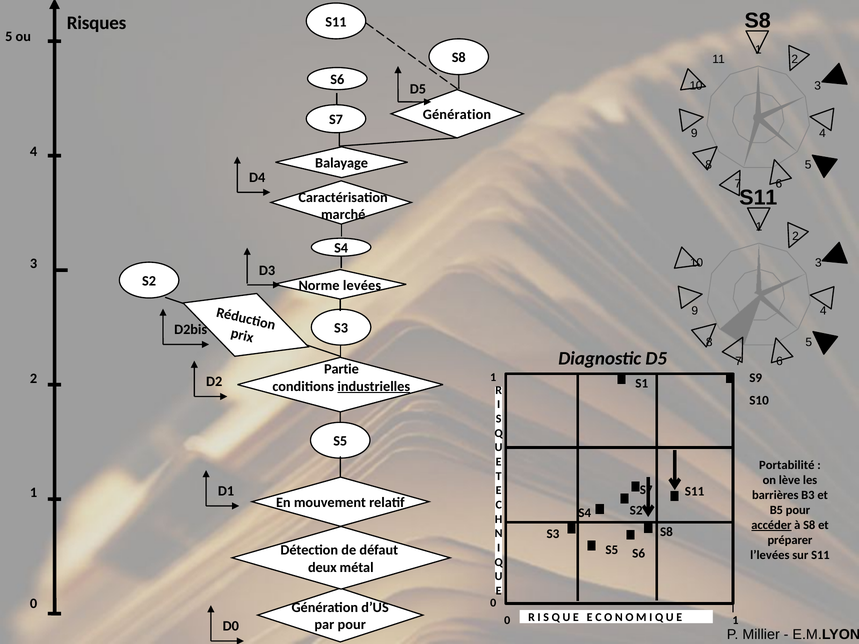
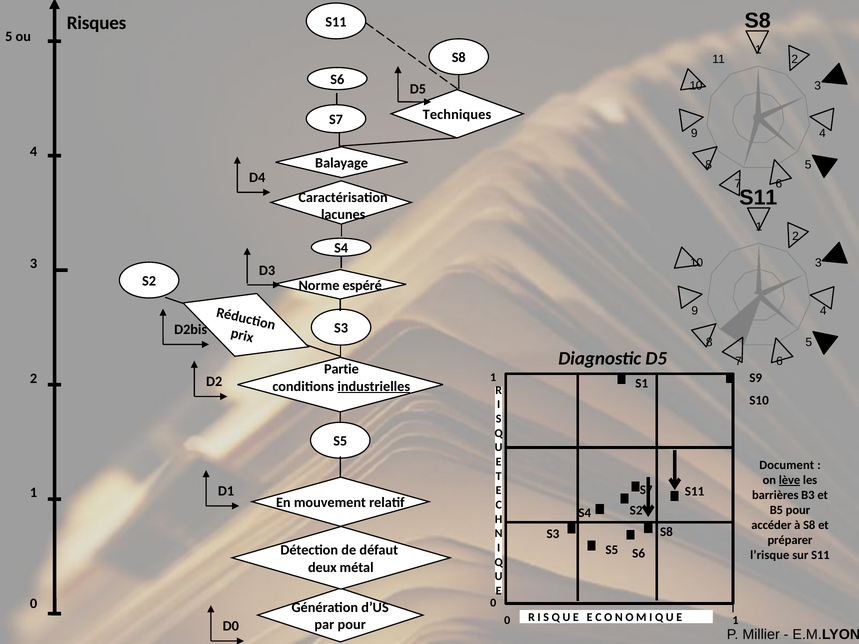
Génération: Génération -> Techniques (457, 115)
marché: marché -> lacunes (343, 215)
levées: levées -> espéré (362, 285)
Portabilité: Portabilité -> Document (787, 465)
lève underline: none -> present (790, 480)
accéder underline: present -> none (771, 525)
l’levées: l’levées -> l’risque (770, 555)
